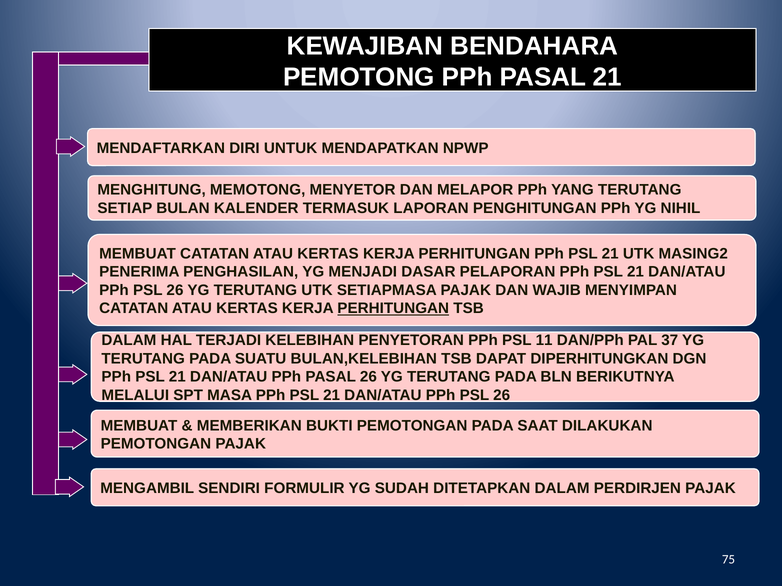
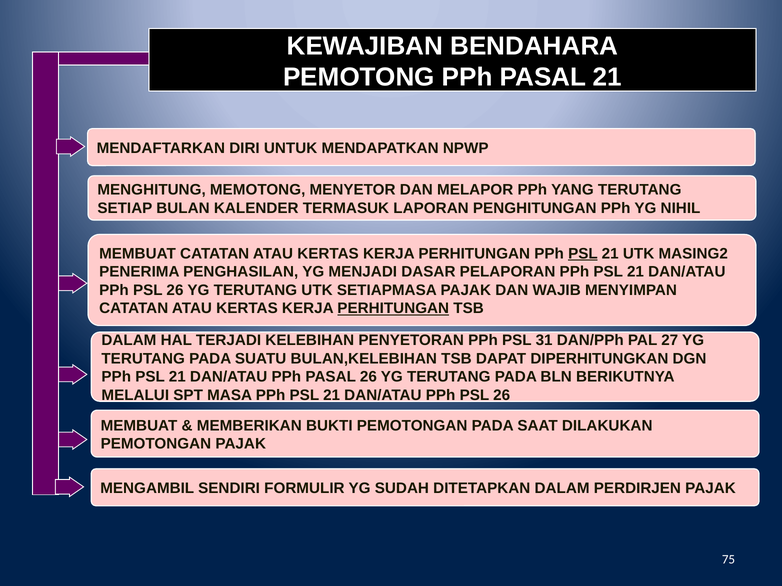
PSL underline: none -> present (583, 254)
11: 11 -> 31 (544, 341)
37: 37 -> 27 (670, 341)
